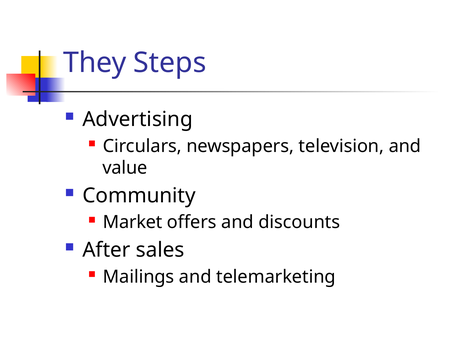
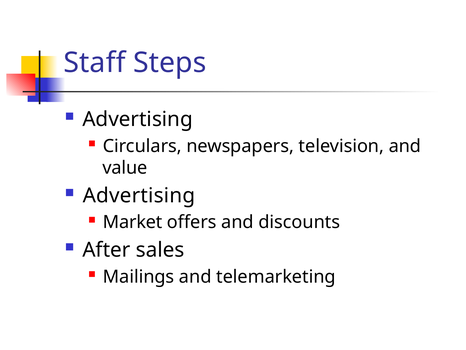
They: They -> Staff (94, 63)
Community: Community -> Advertising (139, 195)
